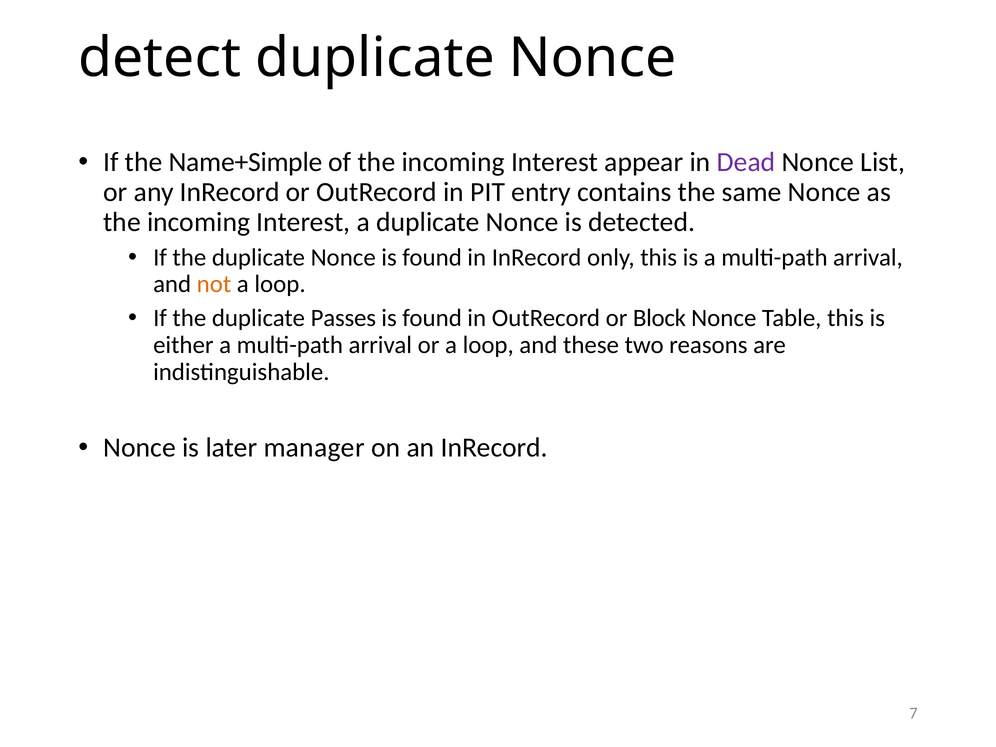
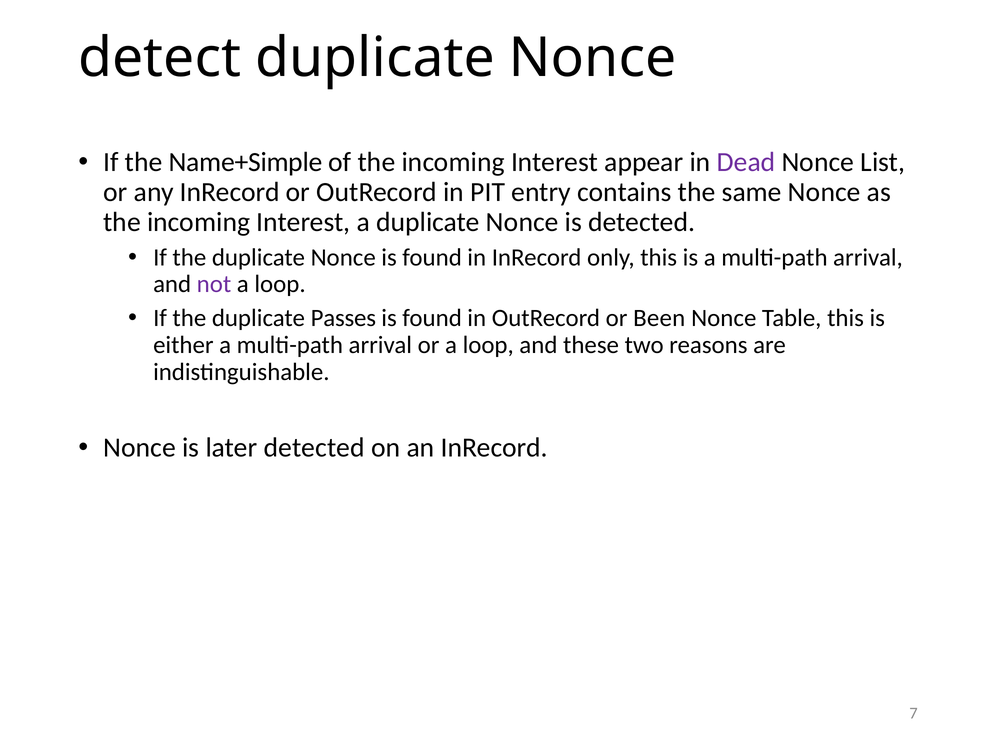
not colour: orange -> purple (214, 284)
Block: Block -> Been (659, 318)
later manager: manager -> detected (314, 448)
